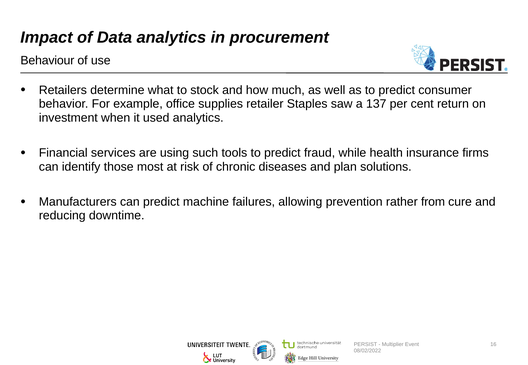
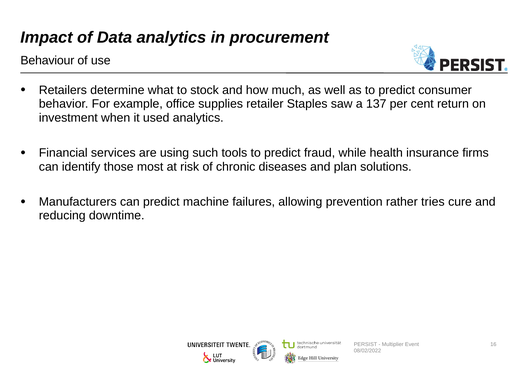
from: from -> tries (433, 202)
